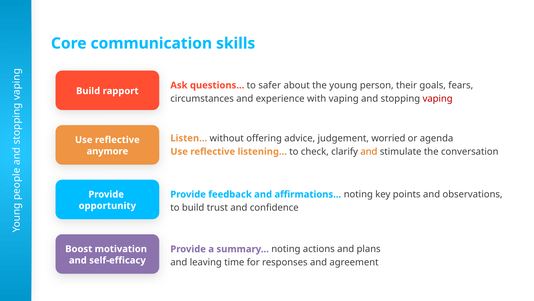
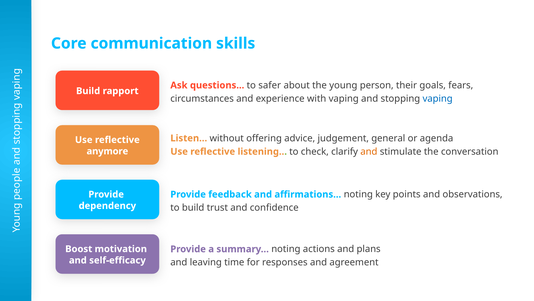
vaping colour: red -> blue (438, 98)
worried: worried -> general (388, 138)
opportunity: opportunity -> dependency (107, 205)
